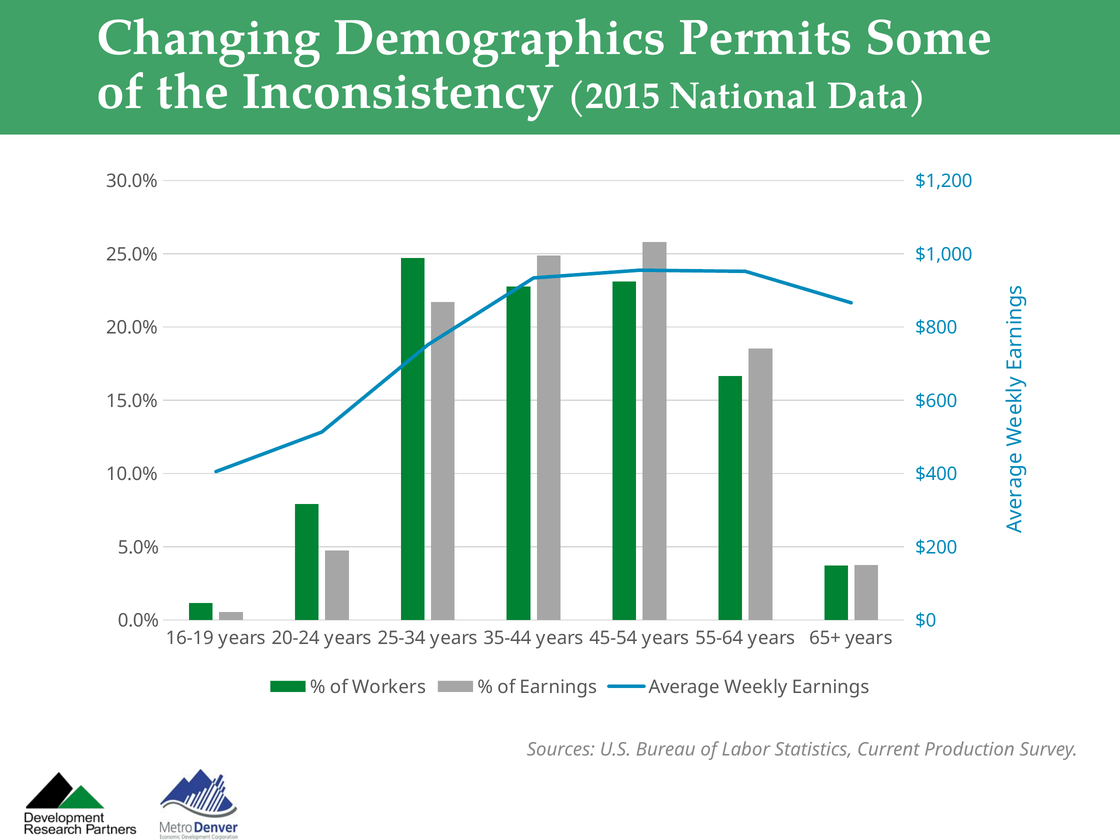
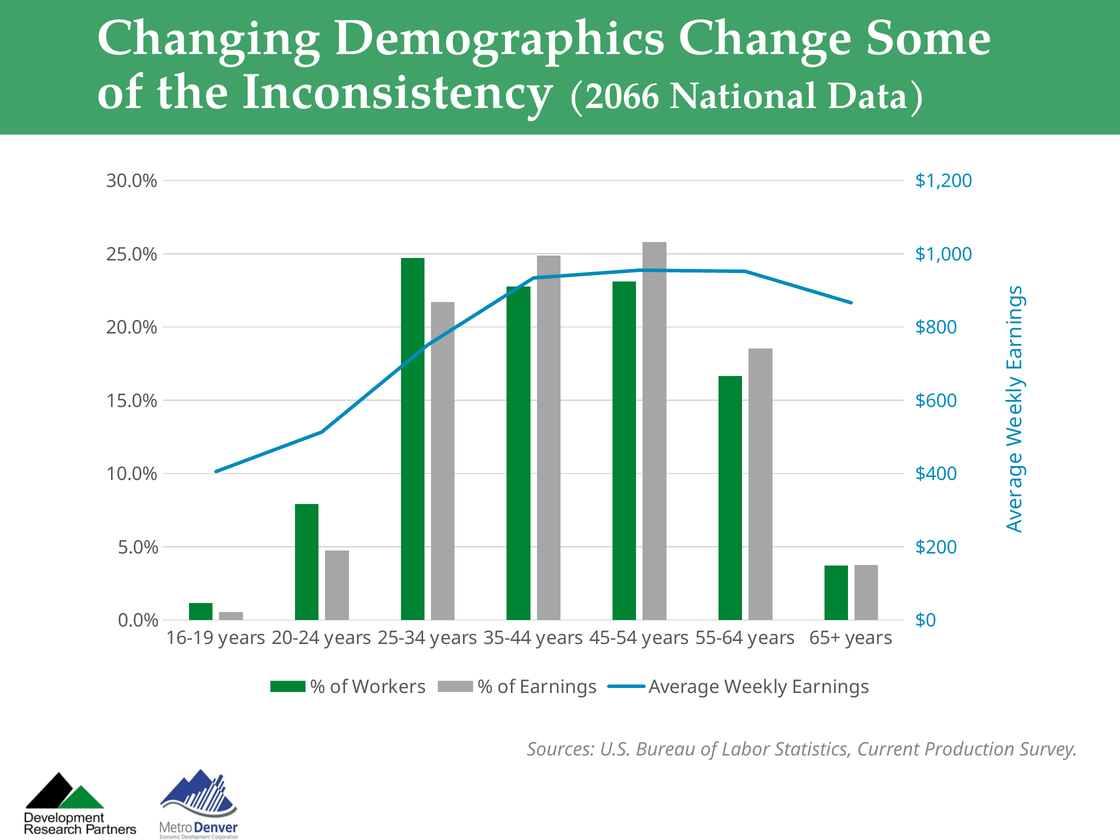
Permits: Permits -> Change (766, 38)
2015: 2015 -> 2066 (614, 96)
